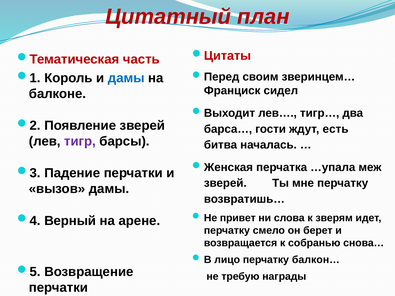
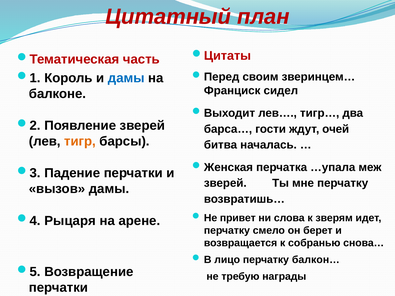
есть: есть -> очей (336, 129)
тигр colour: purple -> orange (80, 141)
Верный: Верный -> Рыцаря (70, 221)
